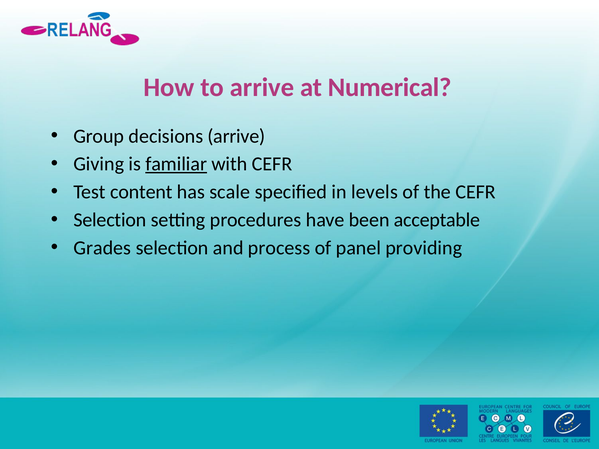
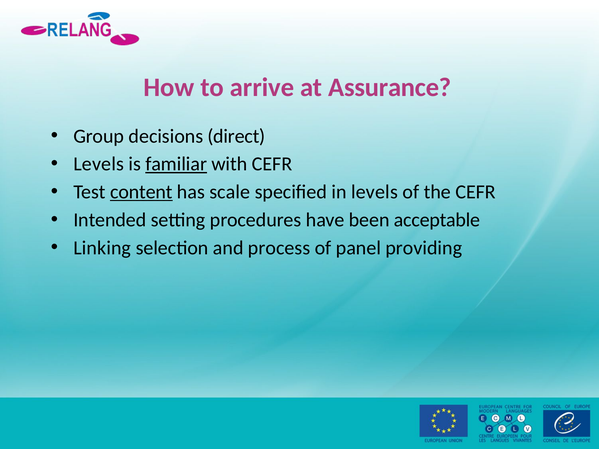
Numerical: Numerical -> Assurance (390, 87)
decisions arrive: arrive -> direct (236, 136)
Giving: Giving -> Levels (99, 164)
content underline: none -> present (141, 192)
Selection: Selection -> Intended (110, 220)
Grades: Grades -> Linking (102, 248)
